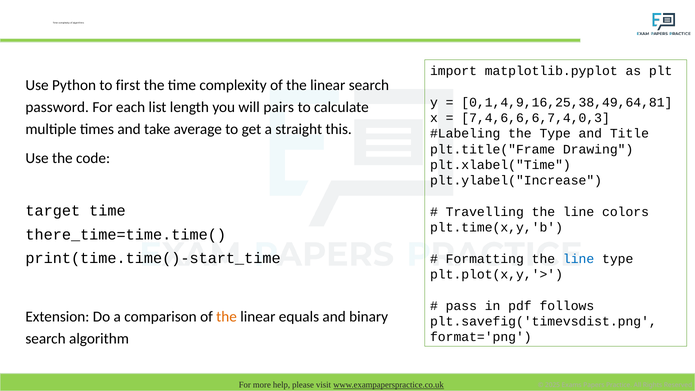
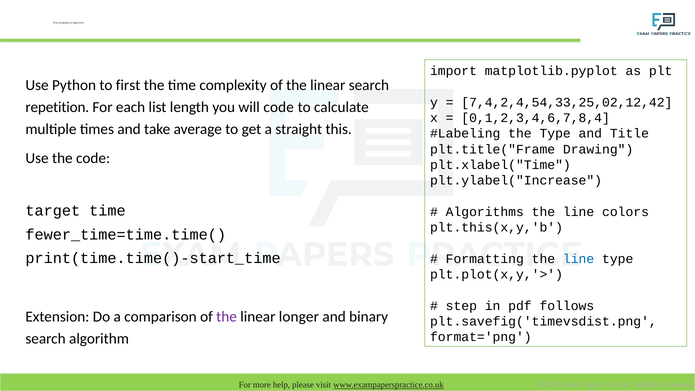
0,1,4,9,16,25,38,49,64,81: 0,1,4,9,16,25,38,49,64,81 -> 7,4,2,4,54,33,25,02,12,42 (567, 102)
password: password -> repetition (57, 107)
will pairs: pairs -> code (279, 107)
7,4,6,6,6,7,4,0,3: 7,4,6,6,6,7,4,0,3 -> 0,1,2,3,4,6,7,8,4 (536, 118)
Travelling: Travelling -> Algorithms (485, 212)
plt.time(x,y,'b: plt.time(x,y,'b -> plt.this(x,y,'b (497, 227)
there_time=time.time(: there_time=time.time( -> fewer_time=time.time( (126, 235)
pass: pass -> step (461, 306)
the colour: orange -> purple (227, 317)
equals: equals -> longer (299, 317)
